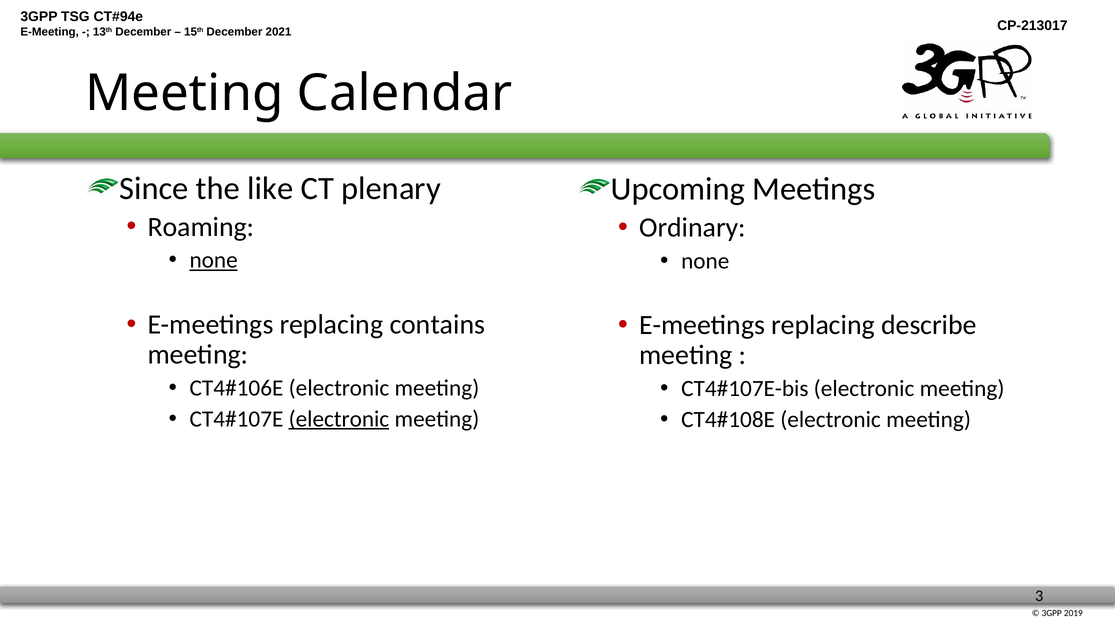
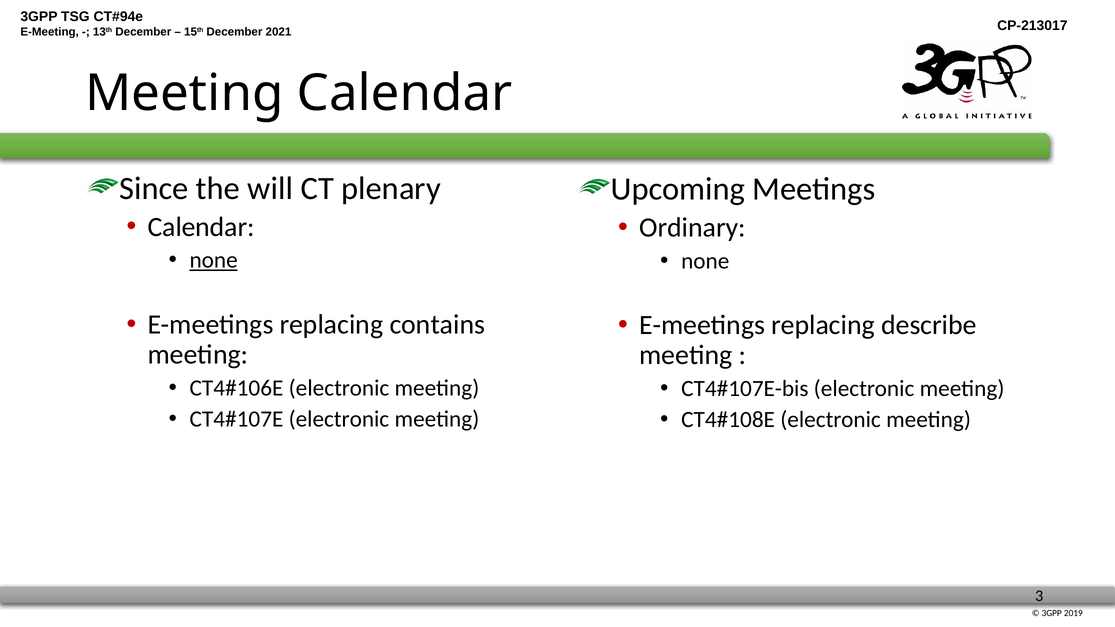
like: like -> will (270, 189)
Roaming: Roaming -> Calendar (201, 227)
electronic underline: present -> none (339, 419)
